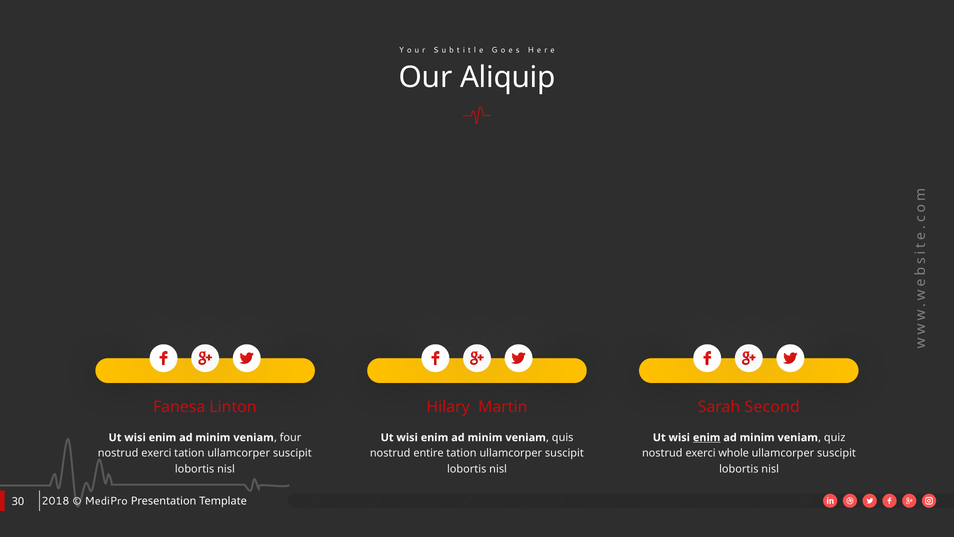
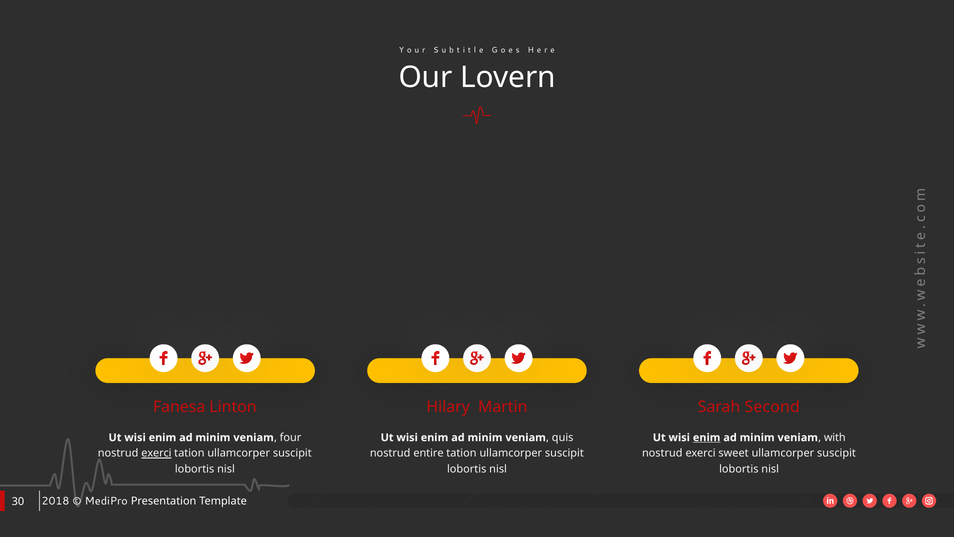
Aliquip: Aliquip -> Lovern (508, 78)
quiz: quiz -> with (835, 437)
exerci underline: none -> present (156, 453)
whole: whole -> sweet (734, 453)
